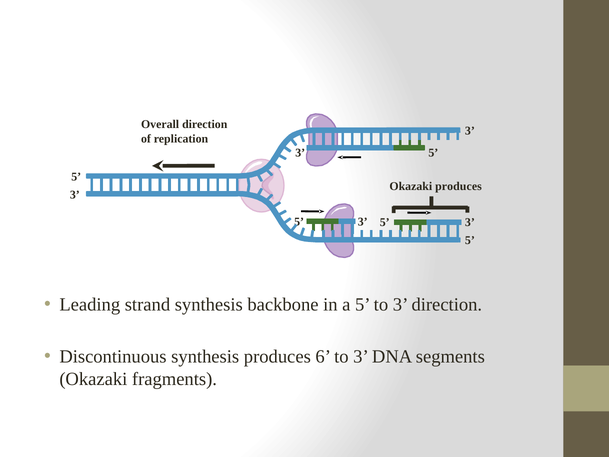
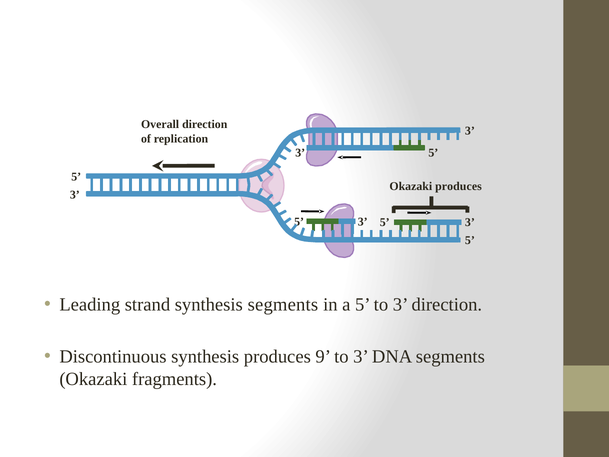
synthesis backbone: backbone -> segments (283, 304)
6: 6 -> 9 (323, 356)
